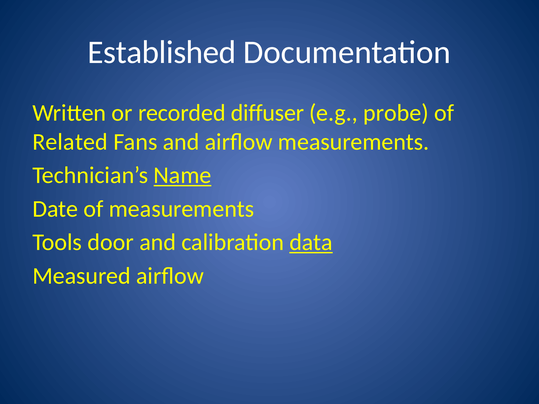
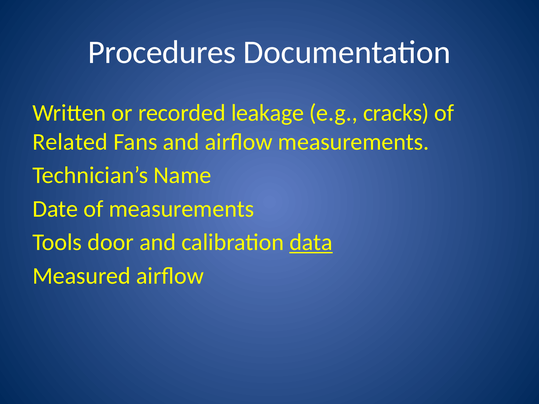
Established: Established -> Procedures (162, 52)
diffuser: diffuser -> leakage (268, 113)
probe: probe -> cracks (396, 113)
Name underline: present -> none (183, 175)
